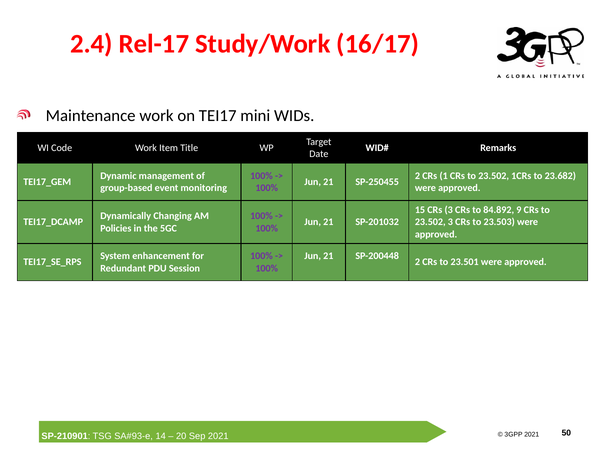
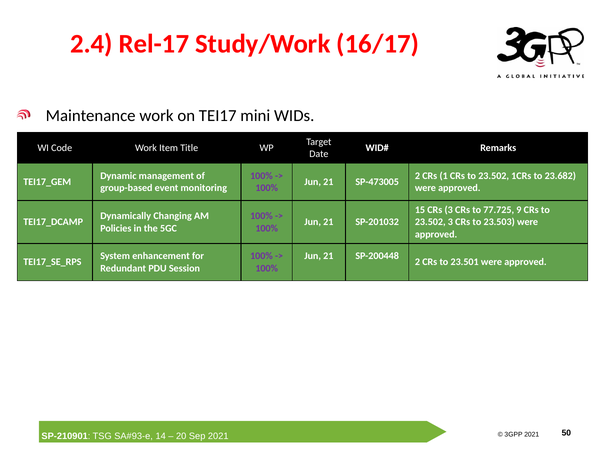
SP-250455: SP-250455 -> SP-473005 (377, 182)
84.892: 84.892 -> 77.725 (499, 210)
